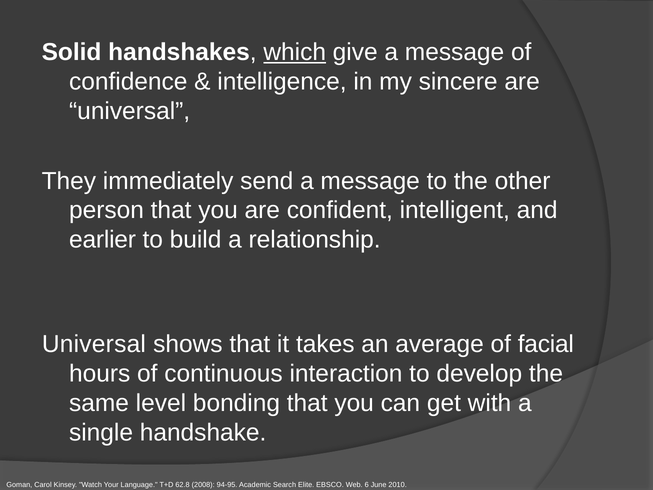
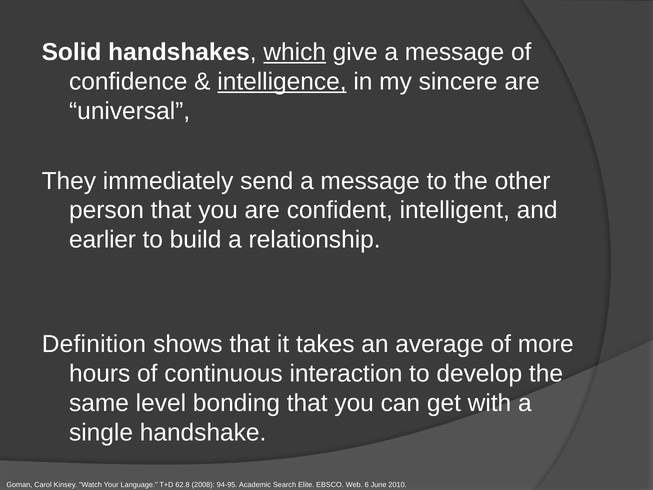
intelligence underline: none -> present (282, 82)
Universal: Universal -> Definition (94, 344)
facial: facial -> more (546, 344)
